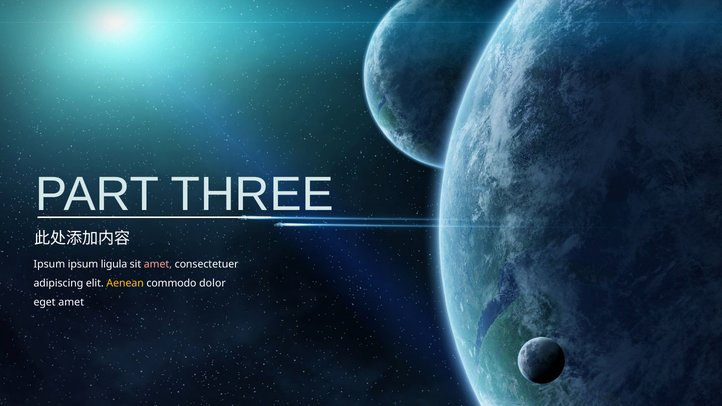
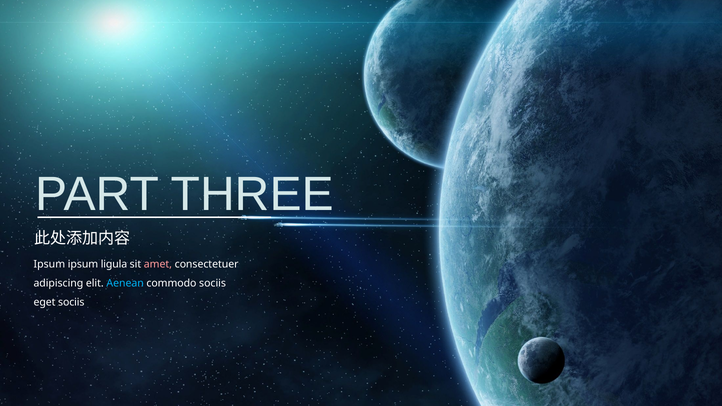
Aenean colour: yellow -> light blue (125, 283)
commodo dolor: dolor -> sociis (213, 283)
eget amet: amet -> sociis (71, 302)
